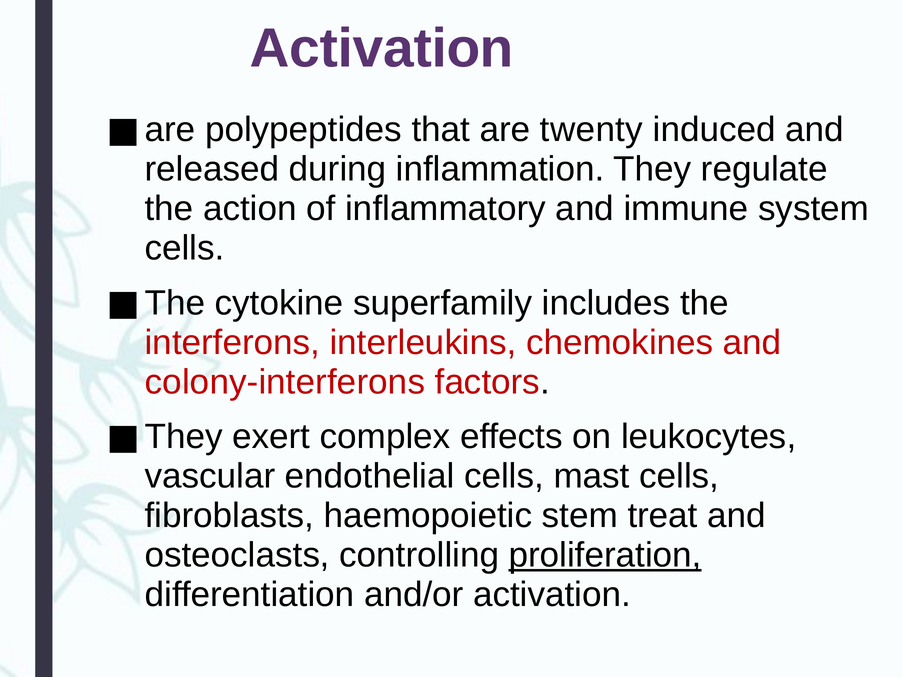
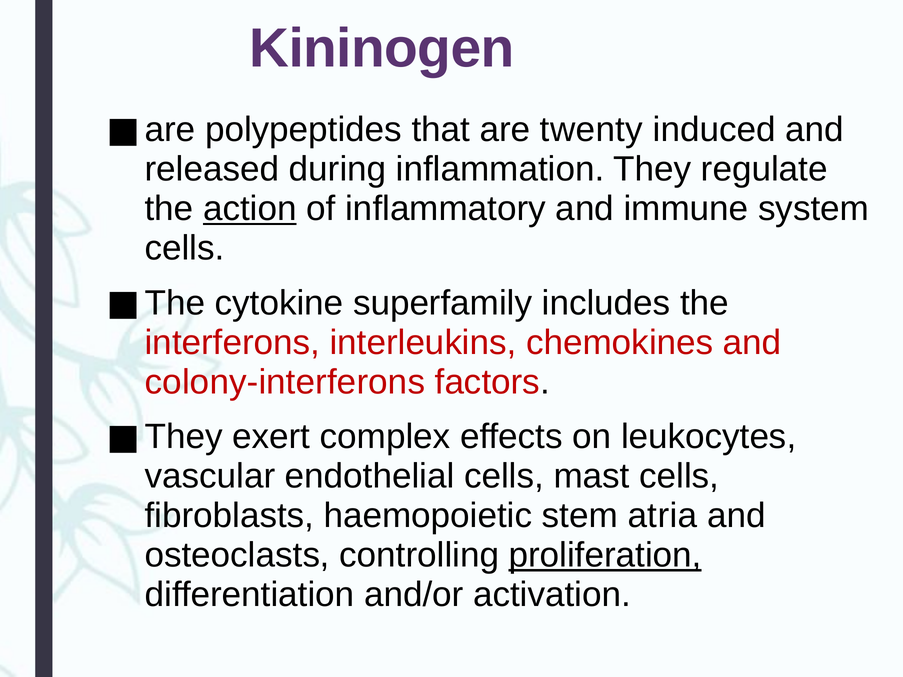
Activation: Activation -> Kininogen (382, 49)
action underline: none -> present (250, 209)
treat: treat -> atria (662, 516)
